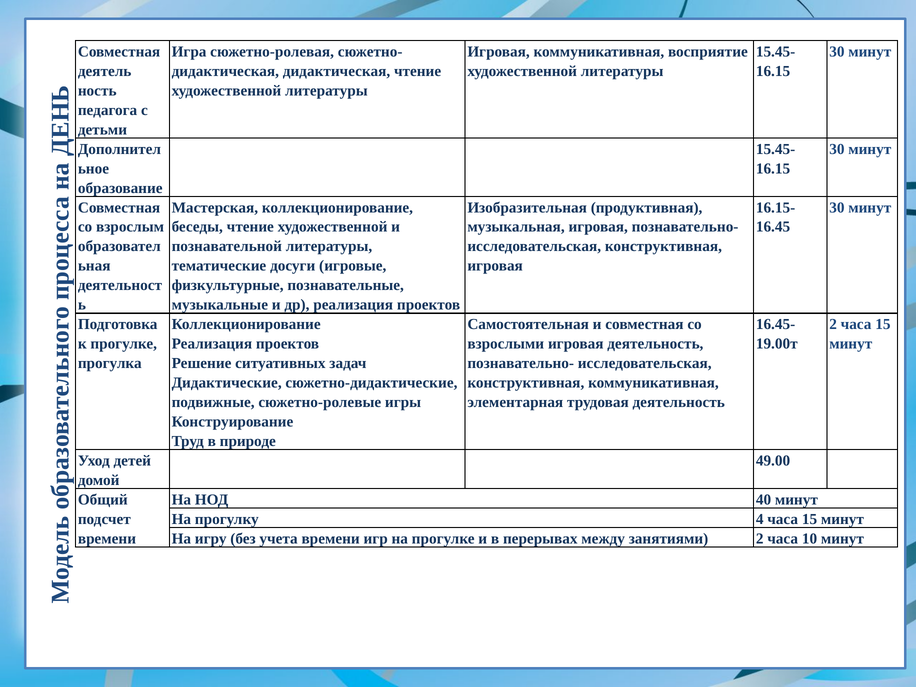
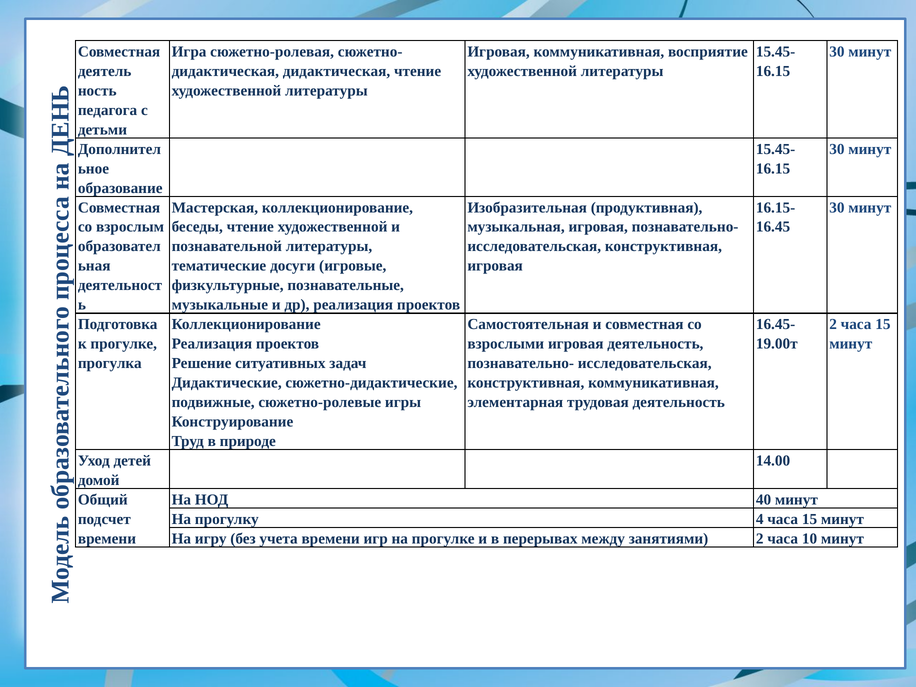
49.00: 49.00 -> 14.00 (773, 461)
